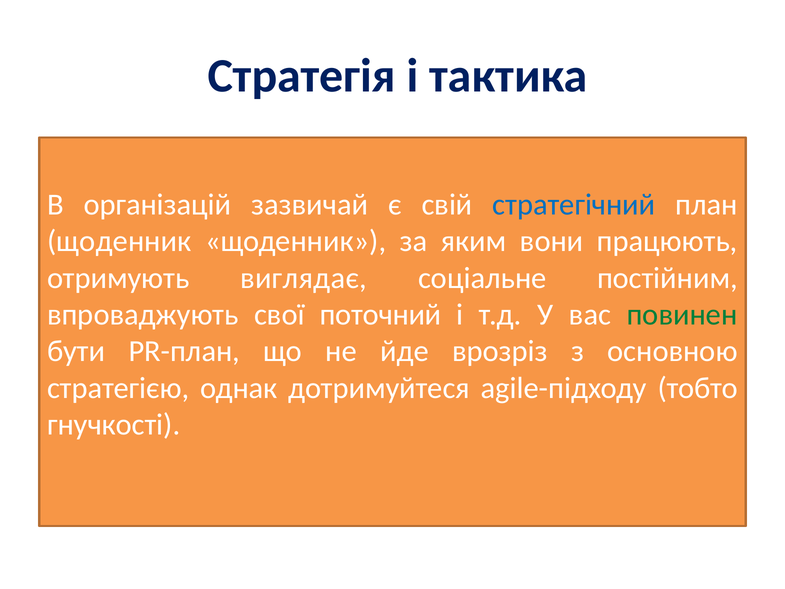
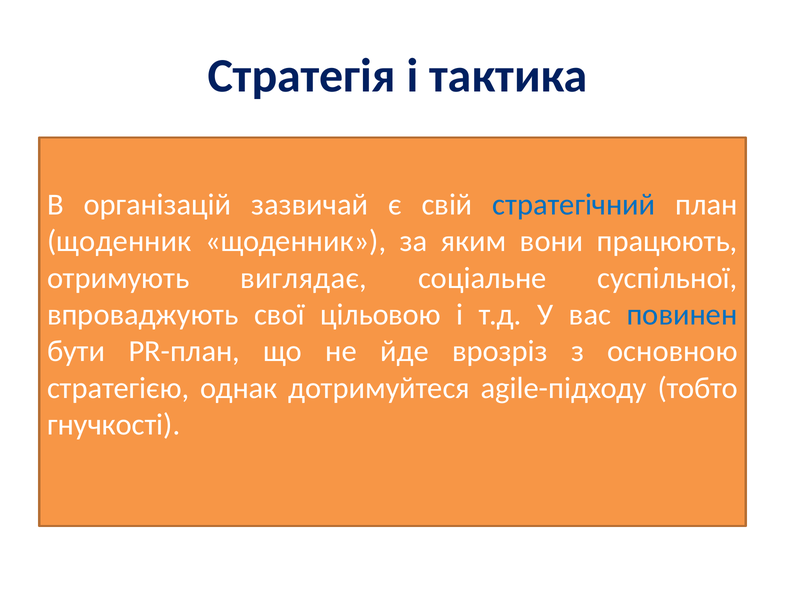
постійним: постійним -> суспільної (667, 278)
поточний: поточний -> цільовою (381, 314)
повинен colour: green -> blue (682, 314)
